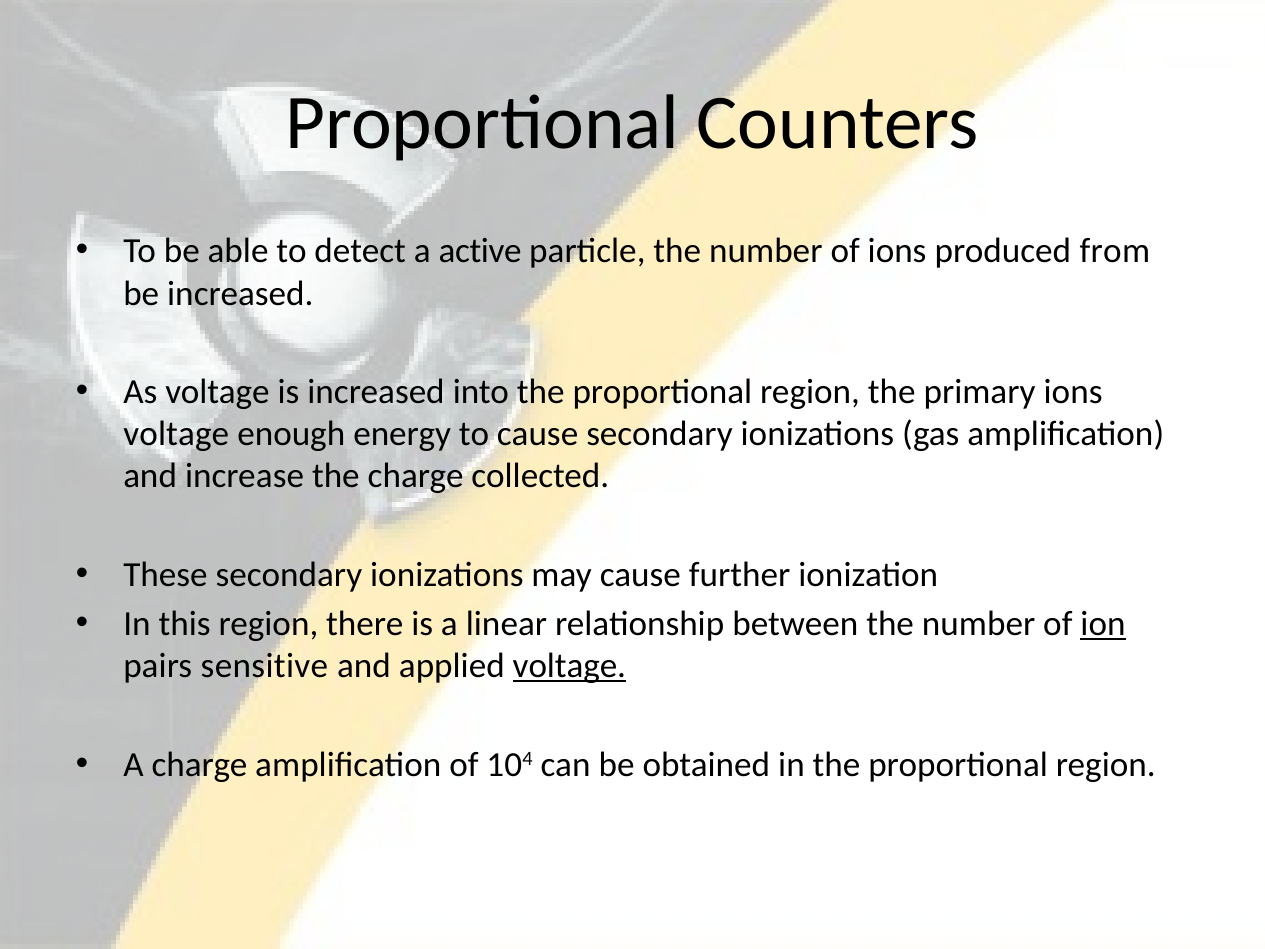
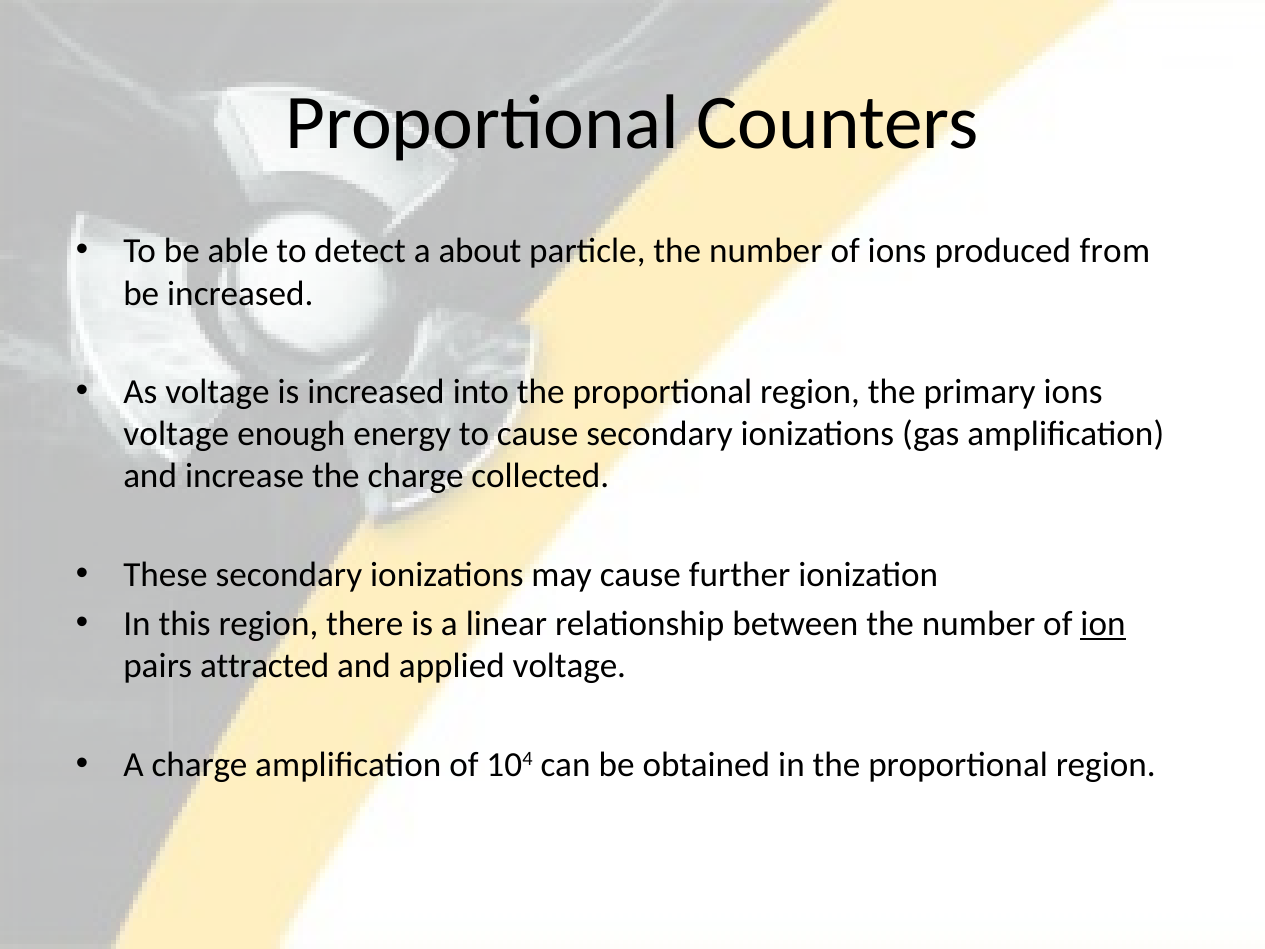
active: active -> about (480, 251)
sensitive: sensitive -> attracted (265, 666)
voltage underline: present -> none (569, 666)
